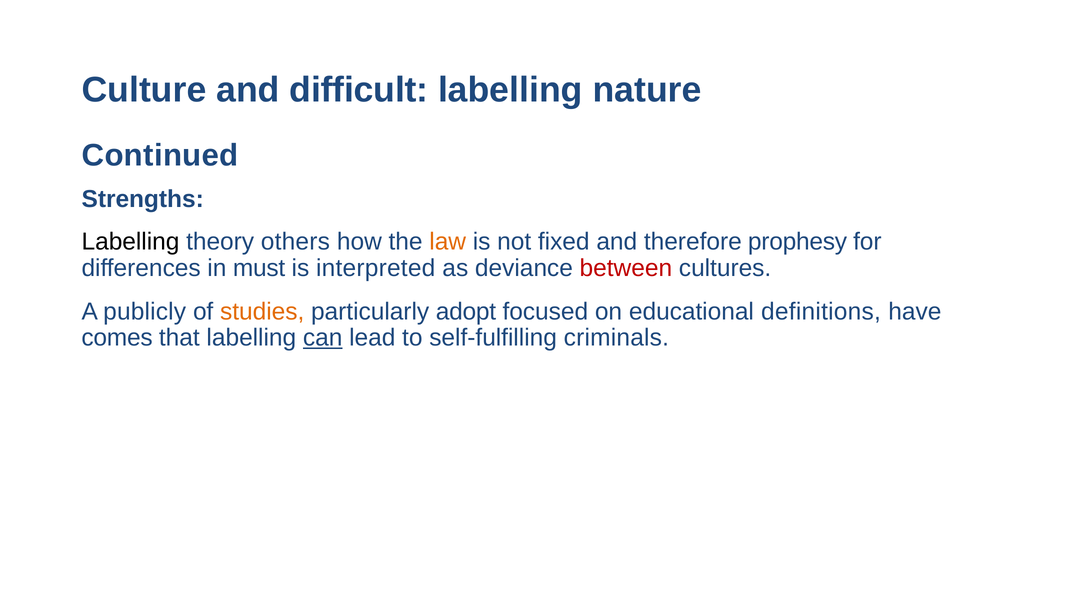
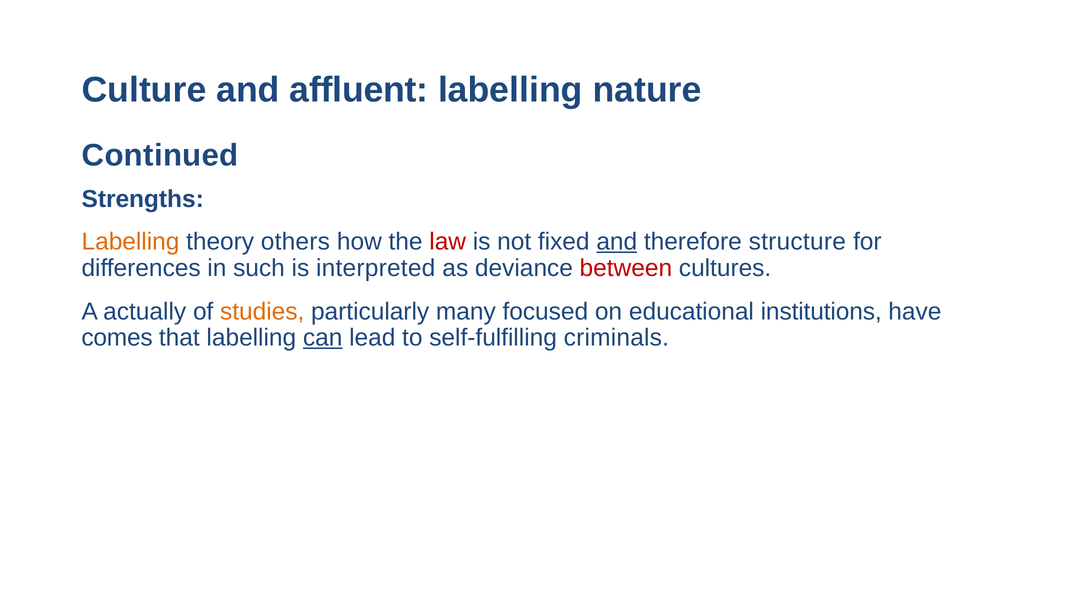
difficult: difficult -> affluent (359, 90)
Labelling colour: black -> orange (130, 242)
law colour: orange -> red (448, 242)
and underline: none -> present (617, 242)
prophesy: prophesy -> structure (797, 242)
must: must -> such (259, 268)
publicly: publicly -> actually (145, 311)
adopt: adopt -> many (466, 311)
definitions: definitions -> institutions (821, 311)
